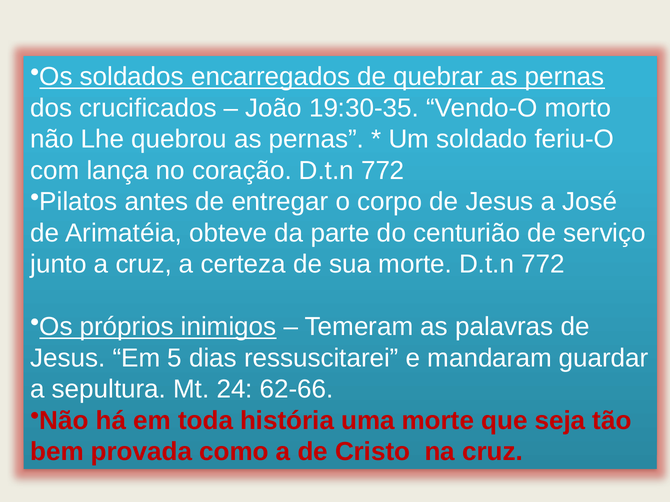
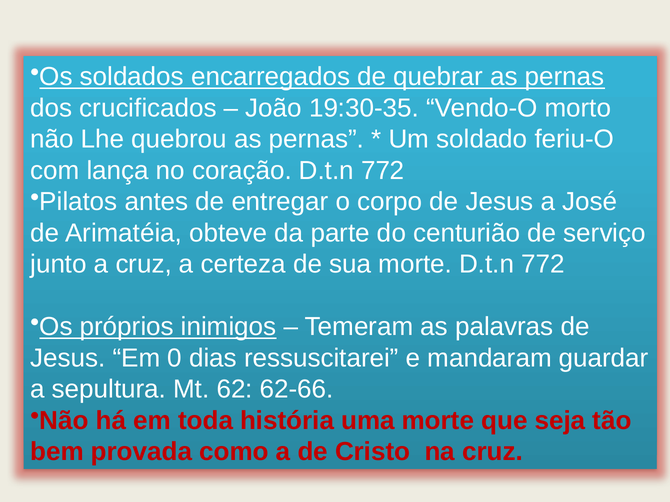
5: 5 -> 0 (175, 358)
24: 24 -> 62 (235, 390)
